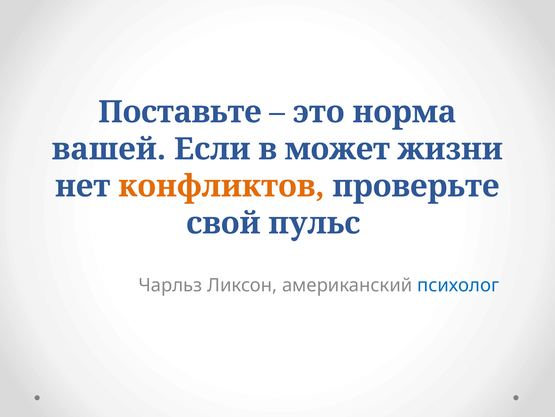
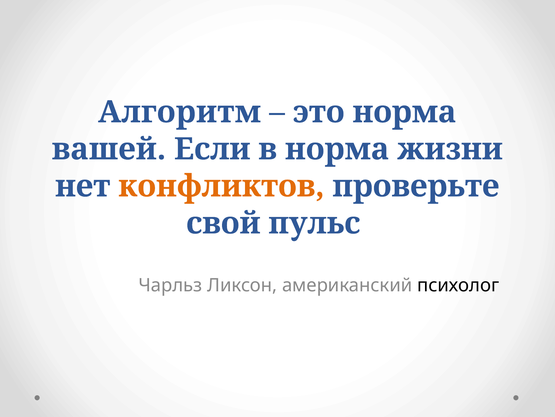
Поставьте: Поставьте -> Алгоритм (180, 112)
в может: может -> норма (337, 149)
психолог colour: blue -> black (458, 285)
